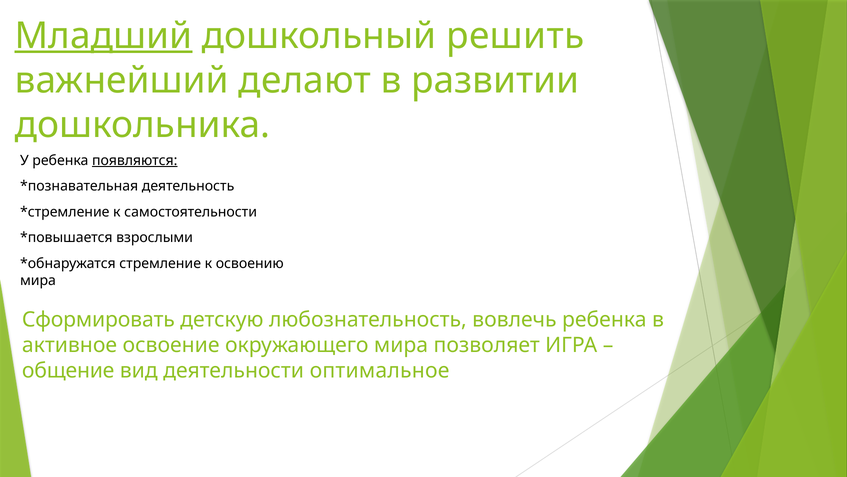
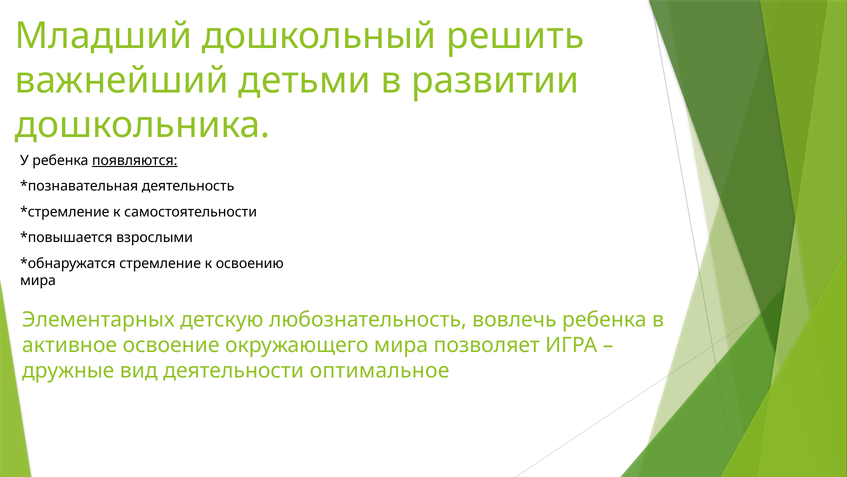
Младший underline: present -> none (103, 36)
делают: делают -> детьми (305, 80)
Сформировать: Сформировать -> Элементарных (98, 320)
общение: общение -> дружные (68, 370)
